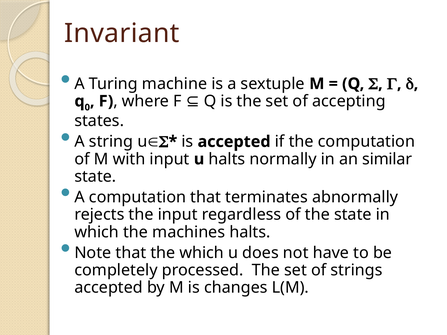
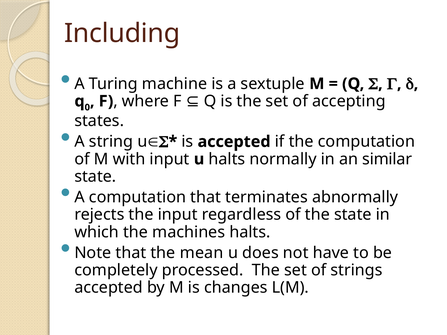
Invariant: Invariant -> Including (122, 34)
the which: which -> mean (202, 253)
